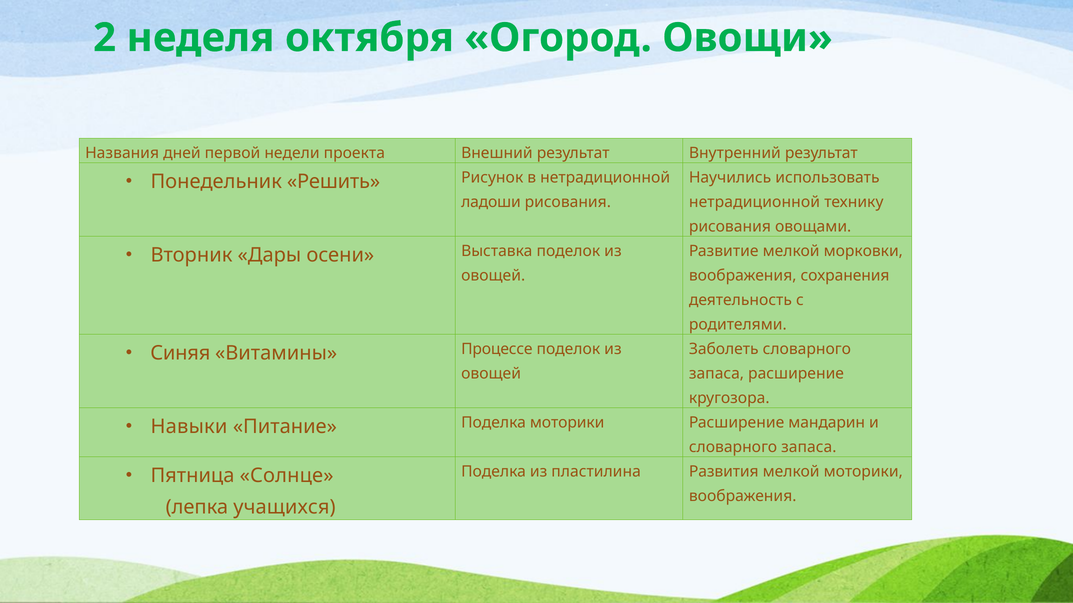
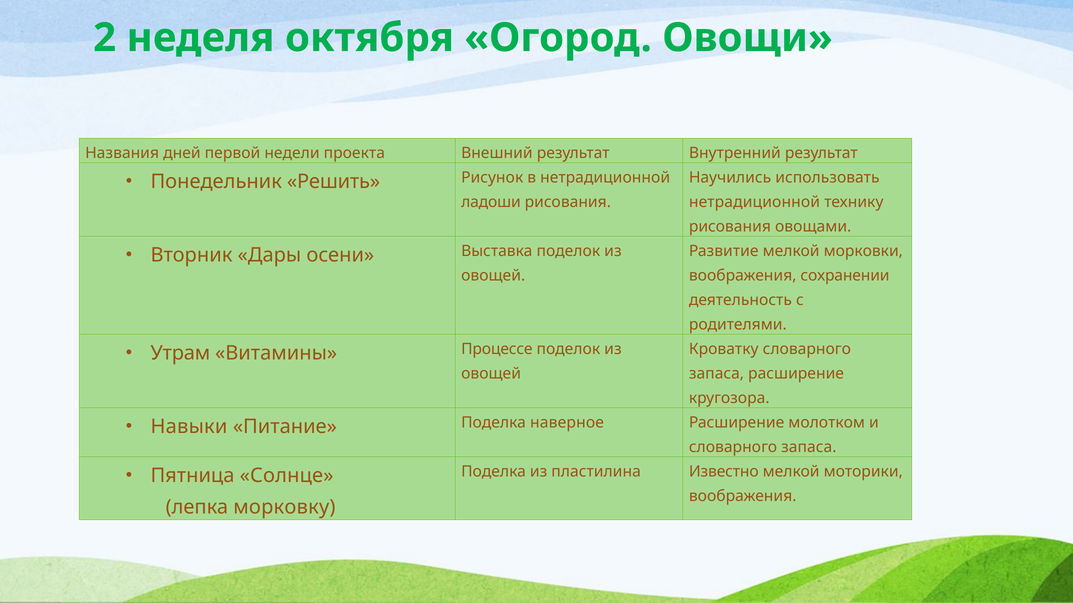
сохранения: сохранения -> сохранении (845, 276)
Синяя: Синяя -> Утрам (180, 353)
Заболеть: Заболеть -> Кроватку (724, 349)
Поделка моторики: моторики -> наверное (567, 423)
мандарин: мандарин -> молотком (827, 423)
Развития: Развития -> Известно (724, 472)
учащихся: учащихся -> морковку (284, 507)
